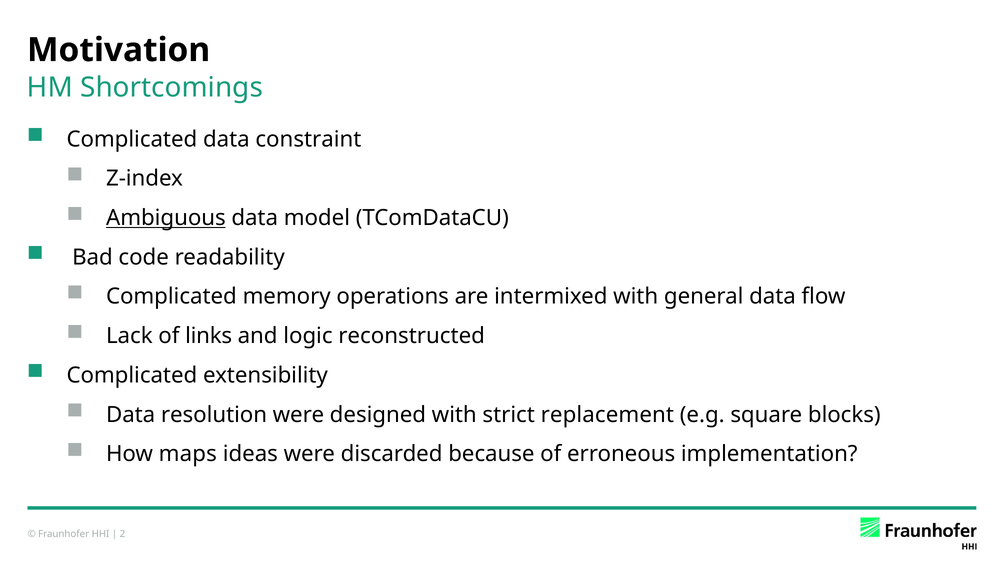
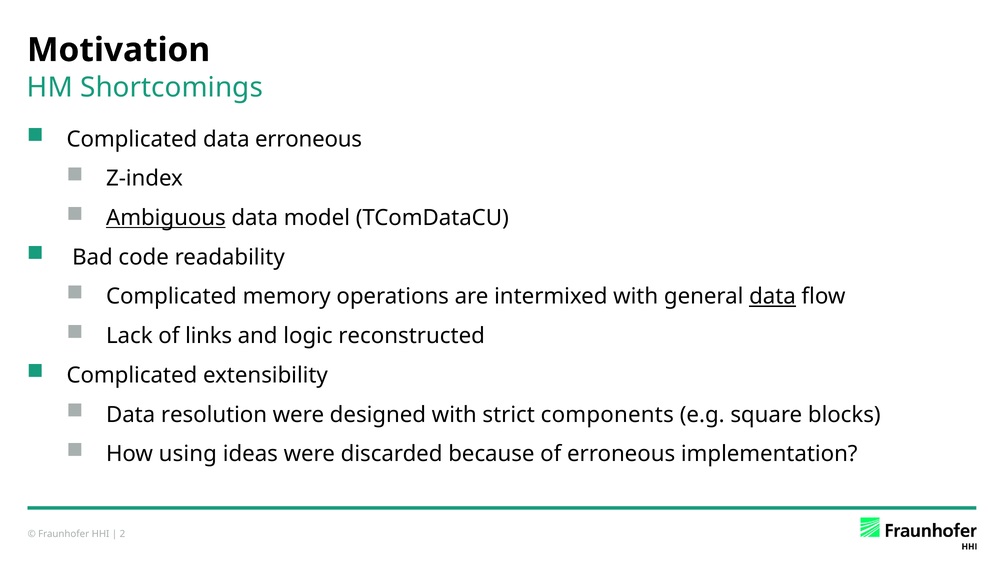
data constraint: constraint -> erroneous (309, 139)
data underline: none -> present (772, 296)
replacement: replacement -> components (607, 414)
maps: maps -> using (188, 454)
